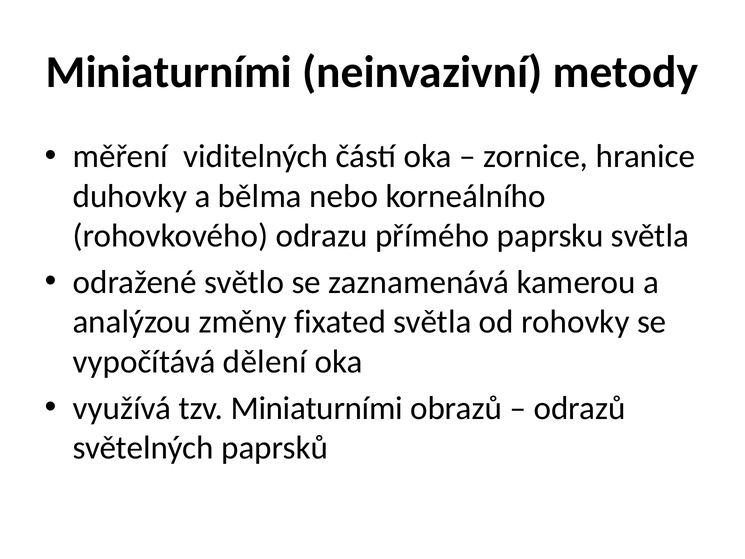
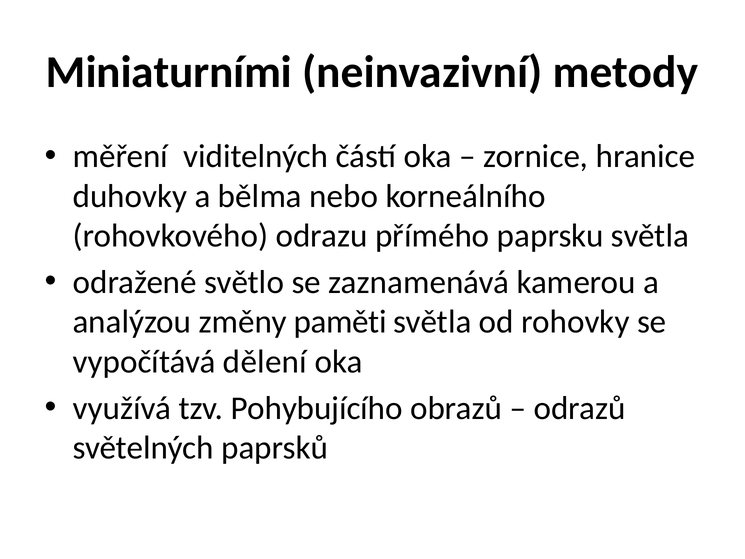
fixated: fixated -> paměti (340, 322)
tzv Miniaturními: Miniaturními -> Pohybujícího (317, 408)
